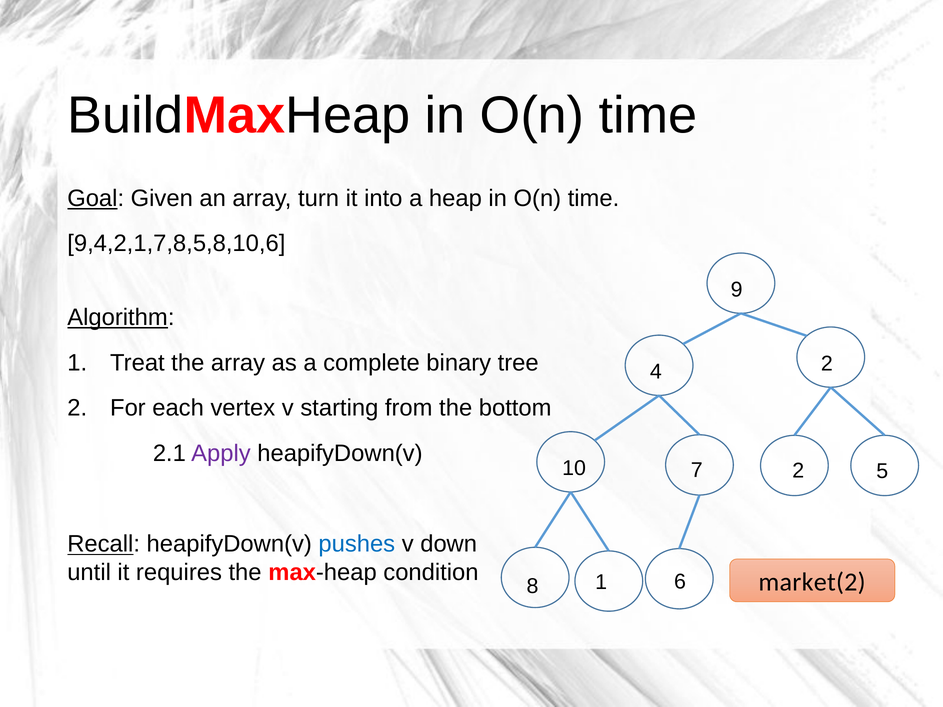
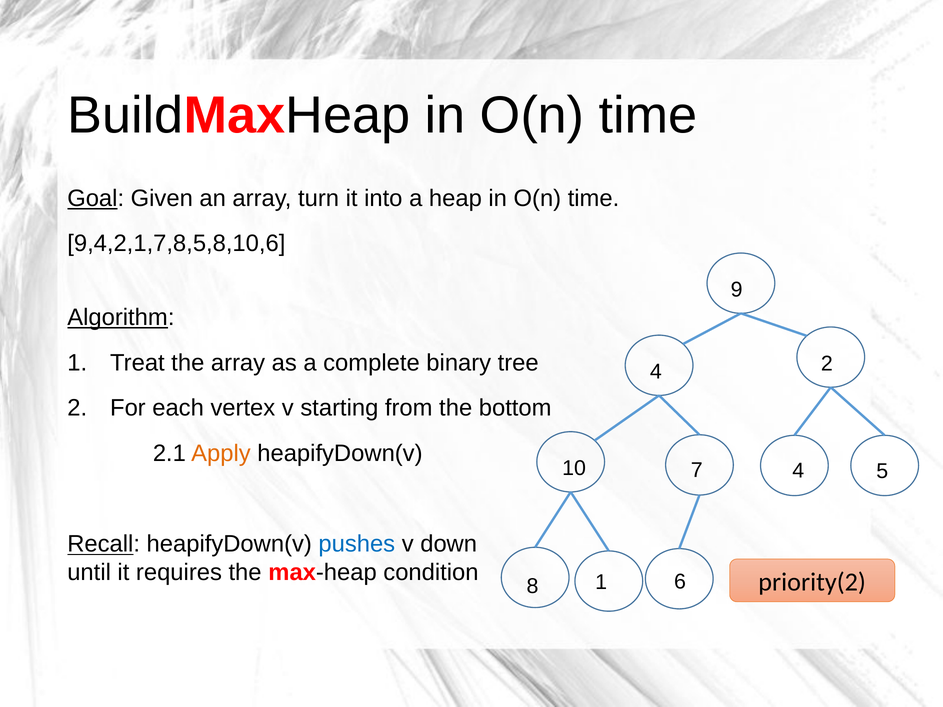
Apply colour: purple -> orange (221, 453)
7 2: 2 -> 4 (798, 471)
market(2: market(2 -> priority(2 (812, 582)
